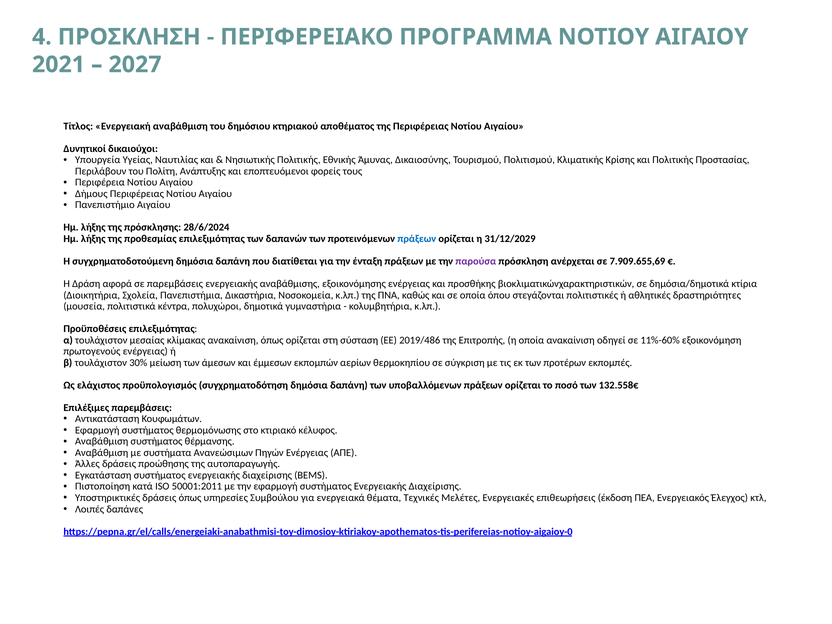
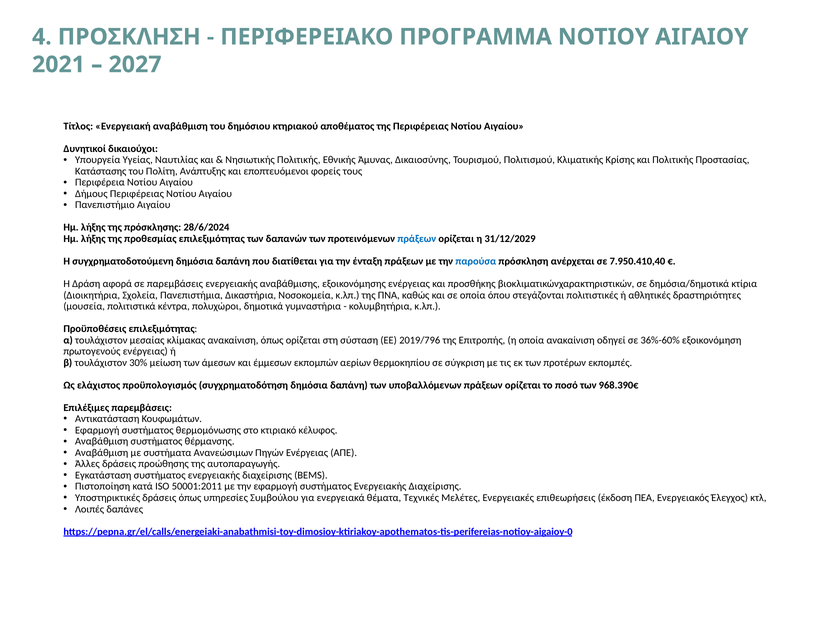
Περιλάβουν: Περιλάβουν -> Κατάστασης (101, 171)
παρούσα colour: purple -> blue (476, 261)
7.909.655,69: 7.909.655,69 -> 7.950.410,40 (637, 261)
2019/486: 2019/486 -> 2019/796 (420, 340)
11%-60%: 11%-60% -> 36%-60% (660, 340)
132.558€: 132.558€ -> 968.390€ (619, 385)
